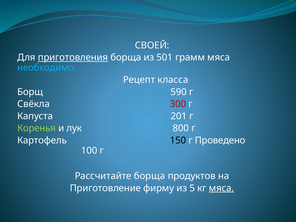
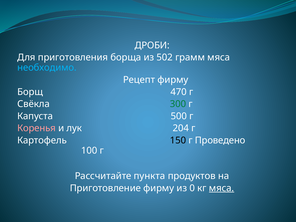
СВОЕЙ: СВОЕЙ -> ДРОБИ (152, 45)
приготовления underline: present -> none (73, 57)
501: 501 -> 502 (165, 57)
Рецепт класса: класса -> фирму (173, 80)
590: 590 -> 470 (179, 92)
300 colour: red -> green (178, 104)
201: 201 -> 500 (179, 116)
Коренья colour: light green -> pink (37, 128)
800: 800 -> 204 (181, 128)
Рассчитайте борща: борща -> пункта (150, 176)
5: 5 -> 0 (192, 188)
